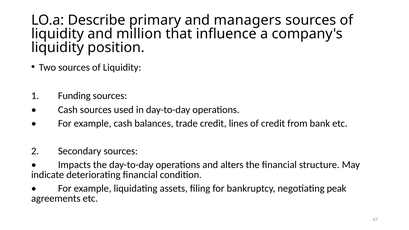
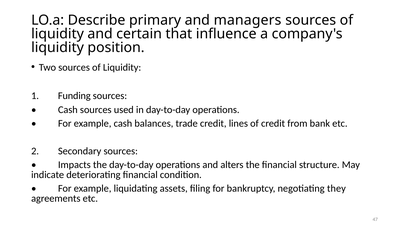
million: million -> certain (139, 34)
peak: peak -> they (336, 189)
